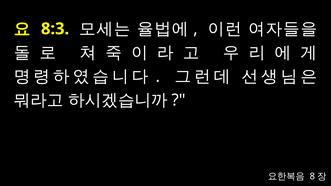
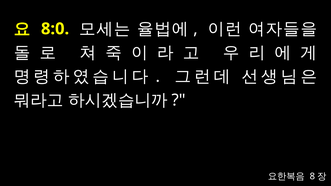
8:3: 8:3 -> 8:0 (55, 29)
